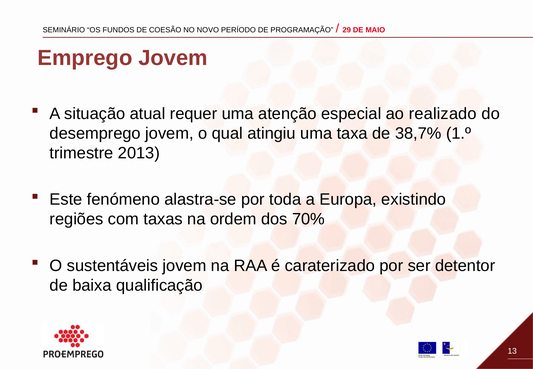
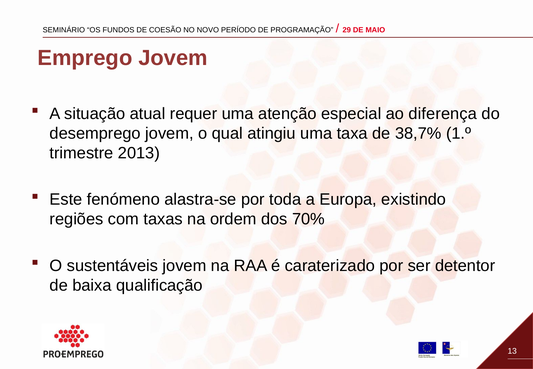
realizado: realizado -> diferença (443, 114)
